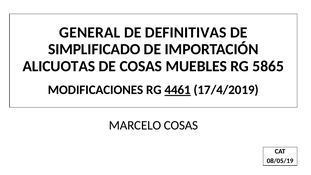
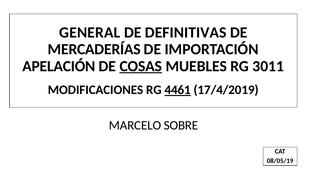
SIMPLIFICADO: SIMPLIFICADO -> MERCADERÍAS (94, 49)
ALICUOTAS: ALICUOTAS -> APELACIÓN (59, 66)
COSAS underline: none -> present (141, 66)
5865: 5865 -> 3011 (268, 66)
MARCELO COSAS: COSAS -> SOBRE (181, 125)
